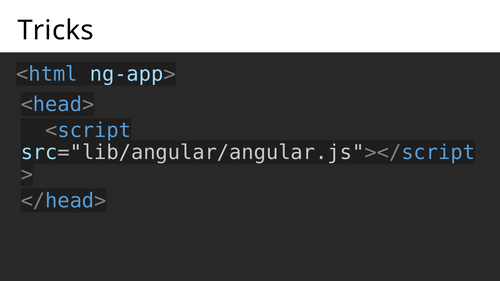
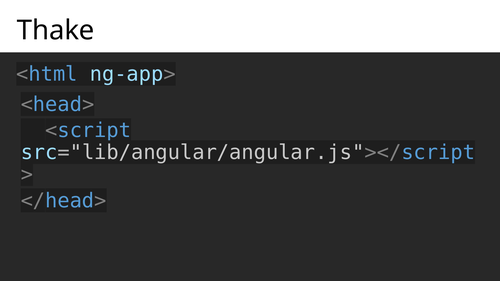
Tricks: Tricks -> Thake (56, 30)
